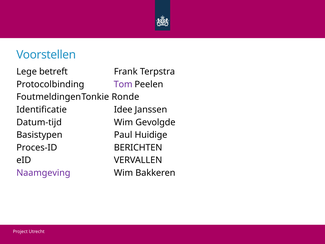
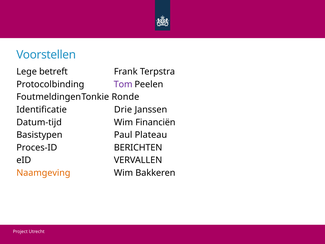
Idee: Idee -> Drie (123, 110)
Gevolgde: Gevolgde -> Financiën (155, 122)
Huidige: Huidige -> Plateau (151, 135)
Naamgeving colour: purple -> orange (43, 173)
